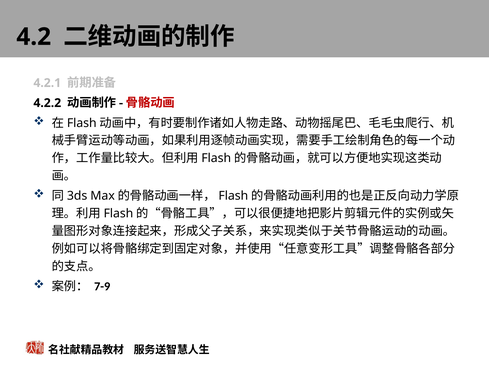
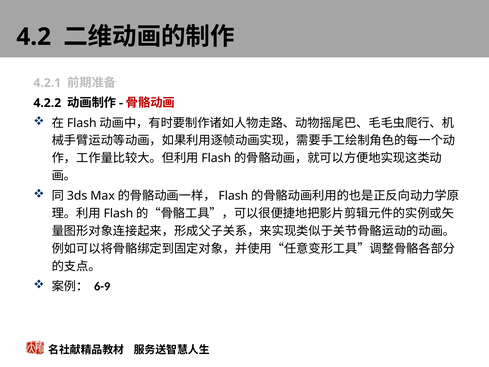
7-9: 7-9 -> 6-9 (102, 286)
